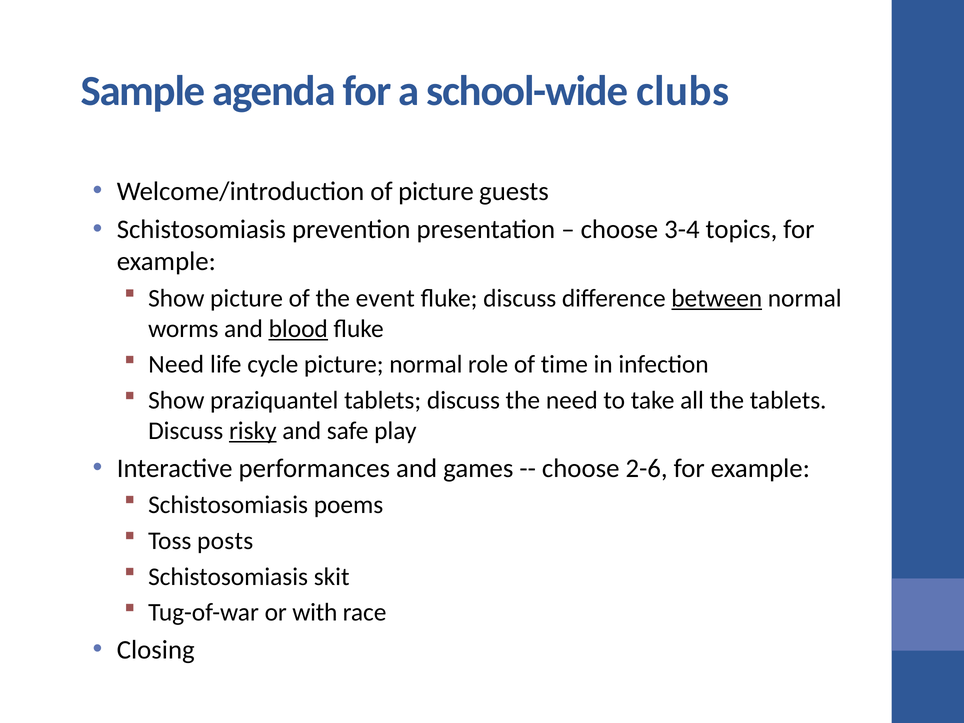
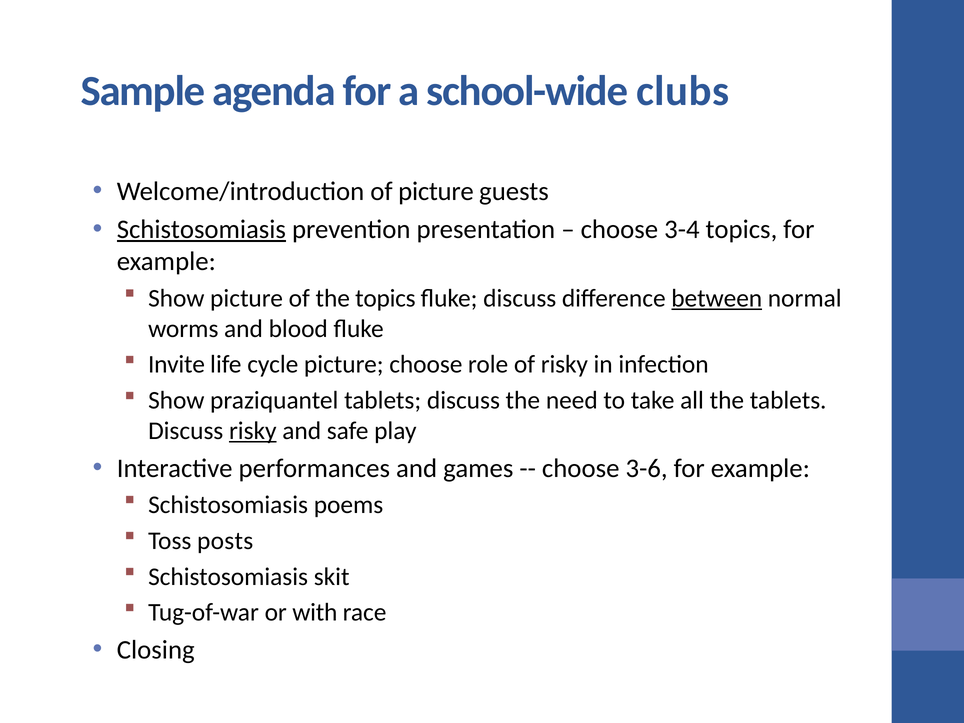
Schistosomiasis underline: none -> present (201, 230)
the event: event -> topics (385, 298)
blood underline: present -> none (298, 329)
Need: Need -> Invite (176, 365)
picture normal: normal -> choose (426, 365)
of time: time -> risky (564, 365)
2-6: 2-6 -> 3-6 (647, 468)
